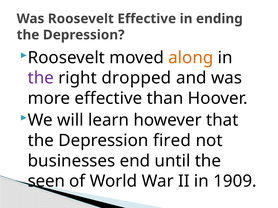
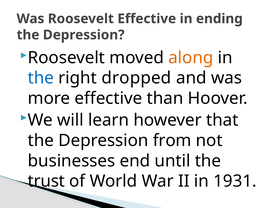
the colour: purple -> blue (41, 78)
fired: fired -> from (172, 141)
seen: seen -> trust (46, 182)
1909: 1909 -> 1931 (235, 182)
